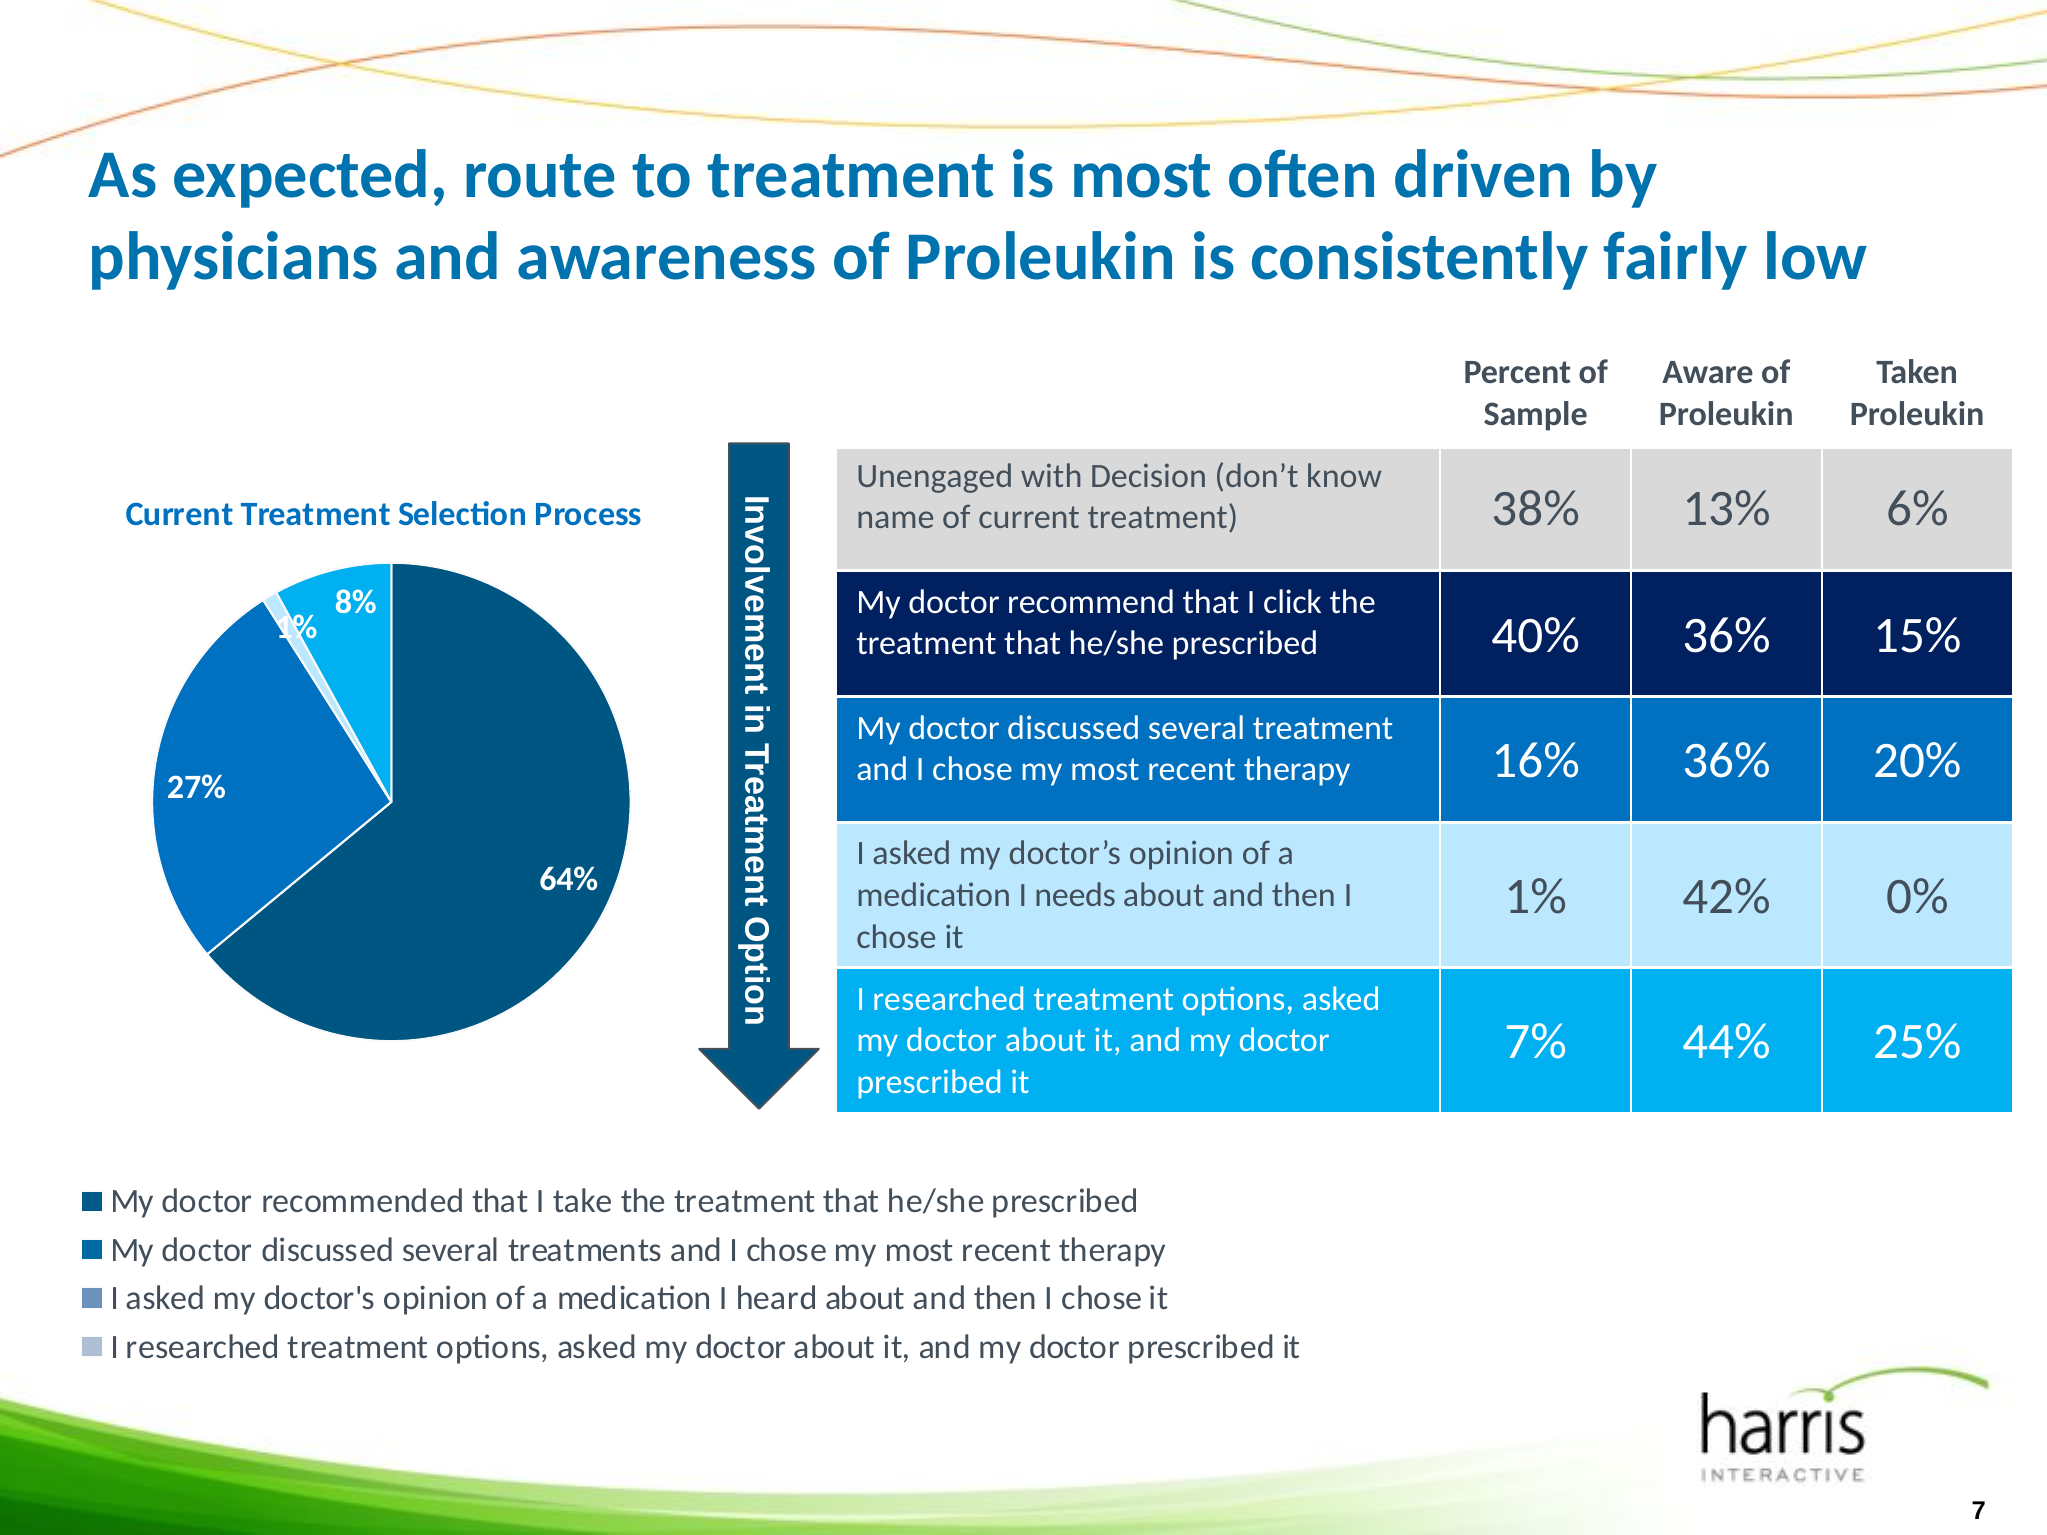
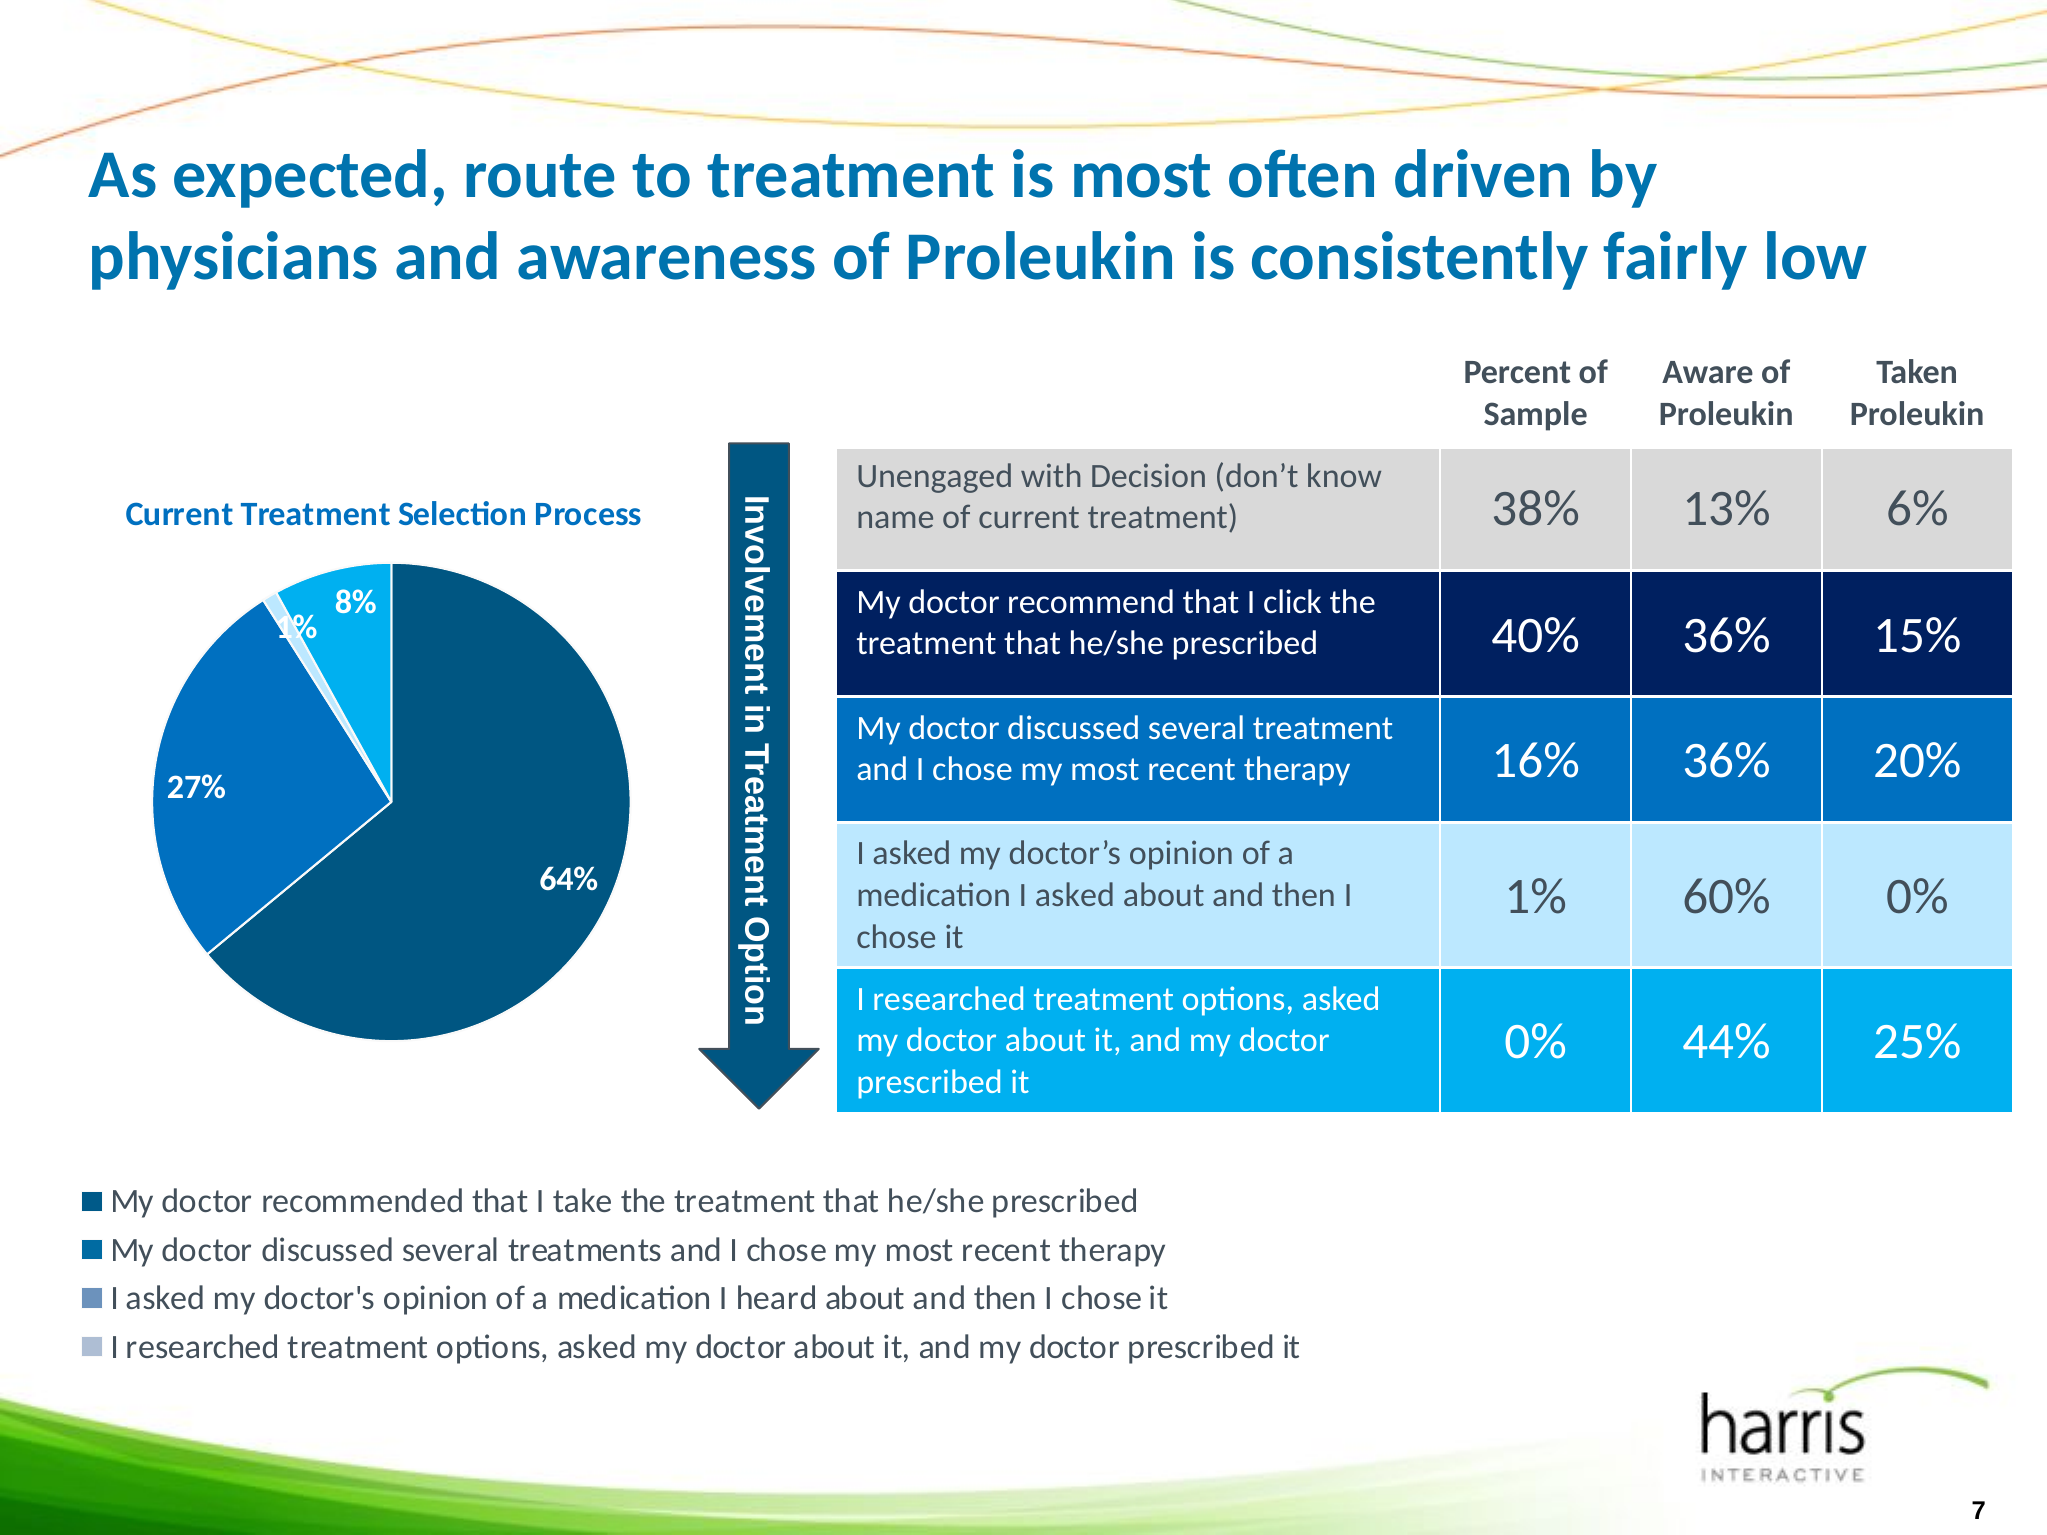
42%: 42% -> 60% (1726, 897)
medication I needs: needs -> asked (1075, 895)
7%: 7% -> 0% (1536, 1042)
